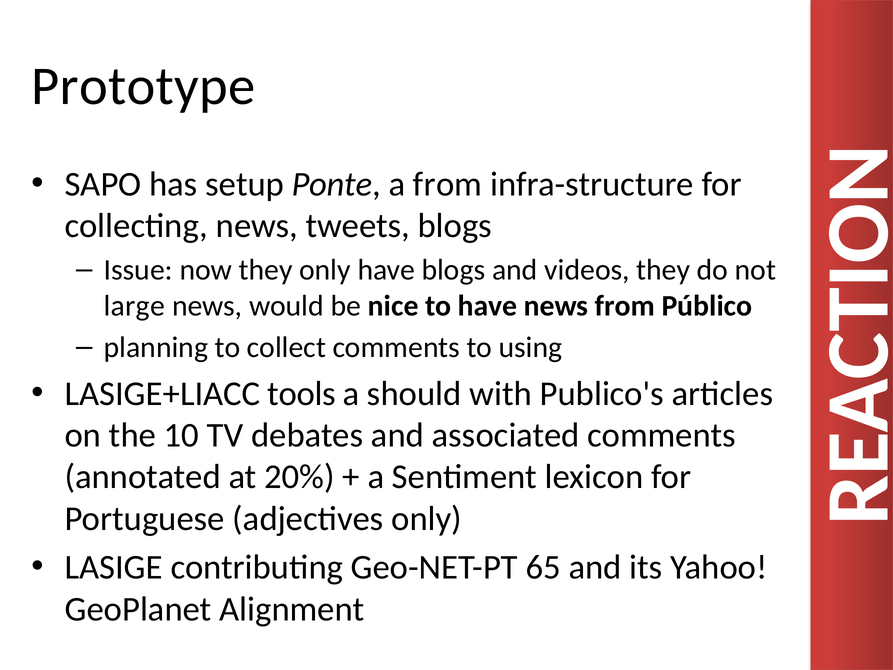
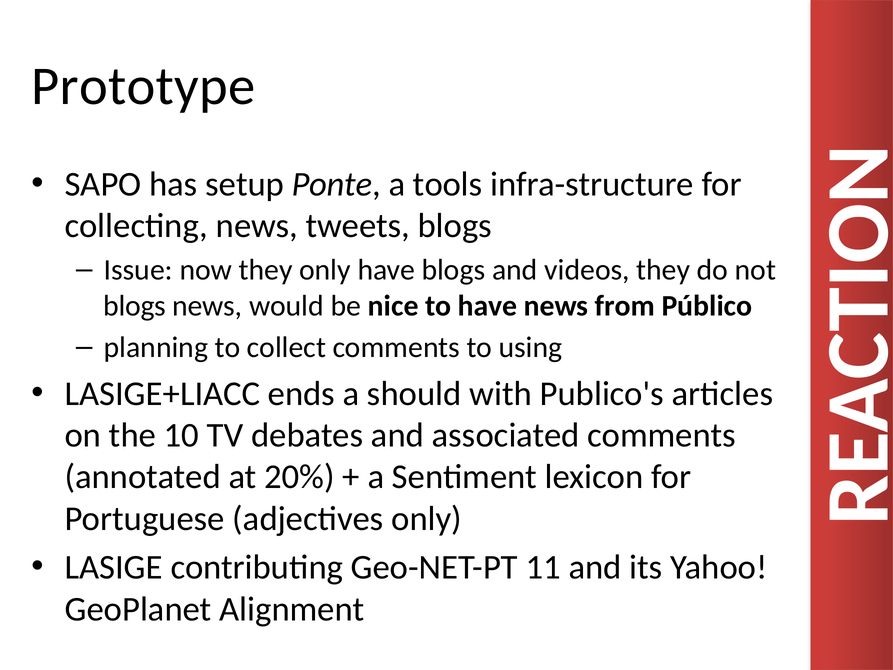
a from: from -> tools (448, 184)
large: large -> blogs (135, 306)
tools: tools -> ends (301, 393)
65: 65 -> 11 (543, 567)
